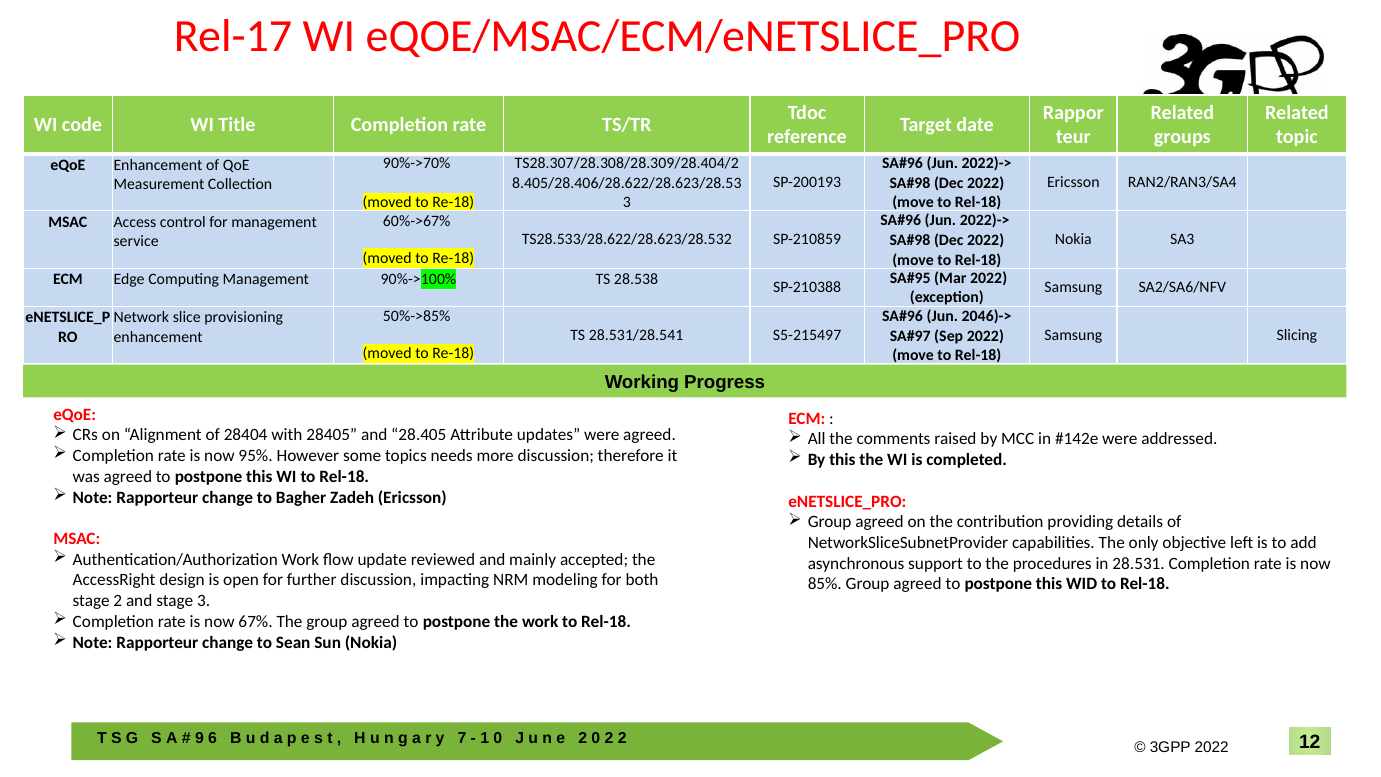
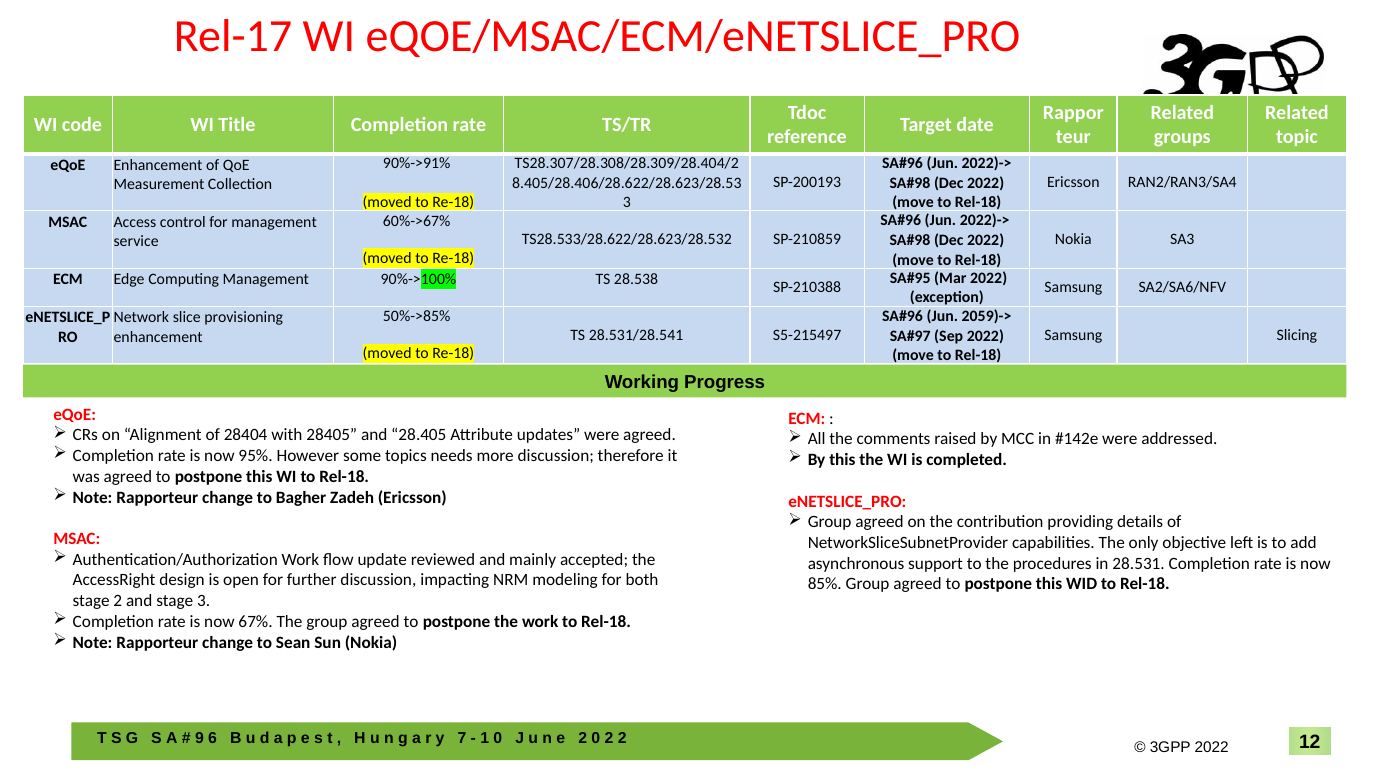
90%->70%: 90%->70% -> 90%->91% (417, 164)
2046)->: 2046)-> -> 2059)-> (987, 316)
